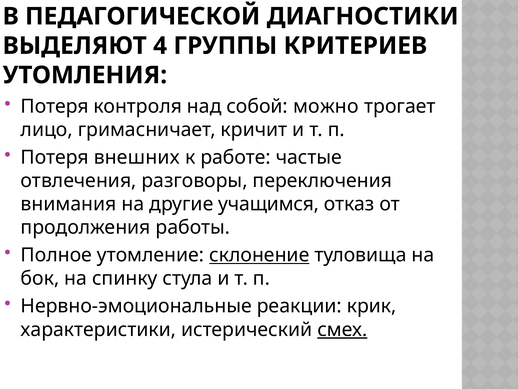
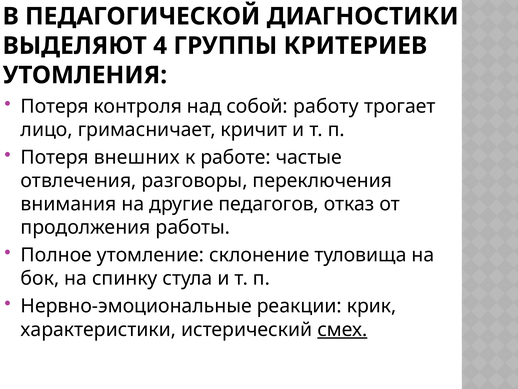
можно: можно -> работу (326, 106)
учащимся: учащимся -> педагогов (269, 204)
склонение underline: present -> none (259, 255)
